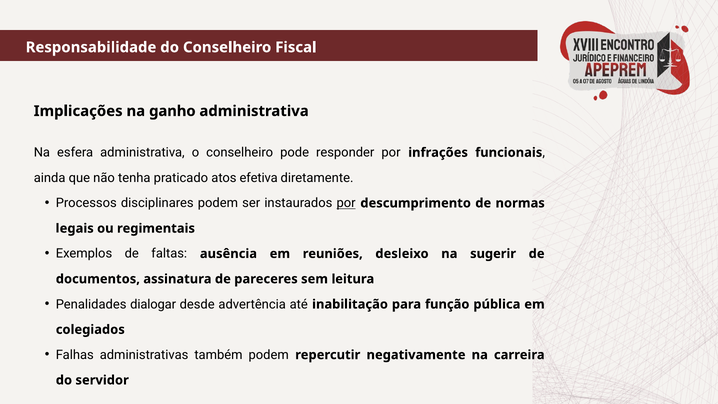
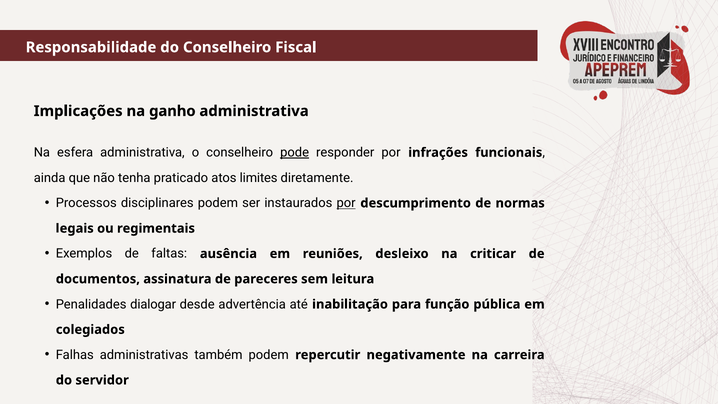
pode underline: none -> present (295, 152)
efetiva: efetiva -> limites (259, 178)
sugerir: sugerir -> criticar (493, 254)
